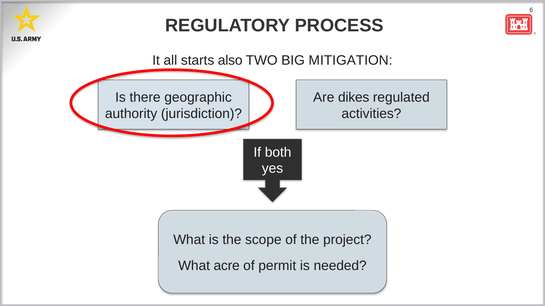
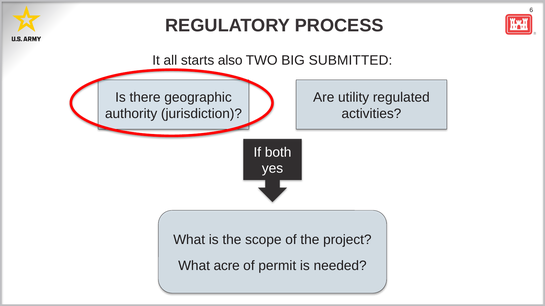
MITIGATION: MITIGATION -> SUBMITTED (351, 60)
dikes: dikes -> utility (354, 97)
